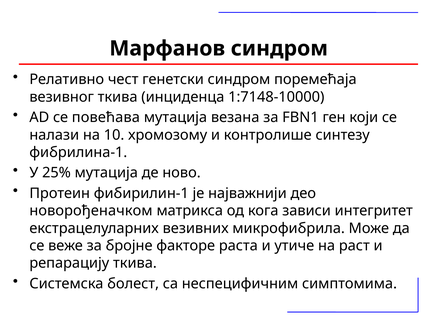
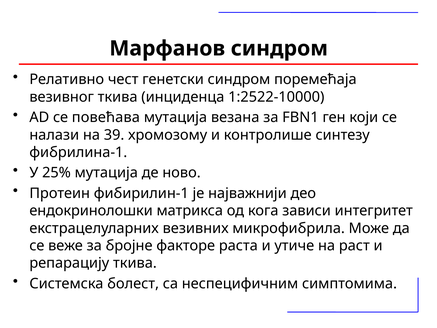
1:7148-10000: 1:7148-10000 -> 1:2522-10000 (276, 97)
10: 10 -> 39 (114, 135)
новорођеначком: новорођеначком -> ендокринолошки (91, 211)
